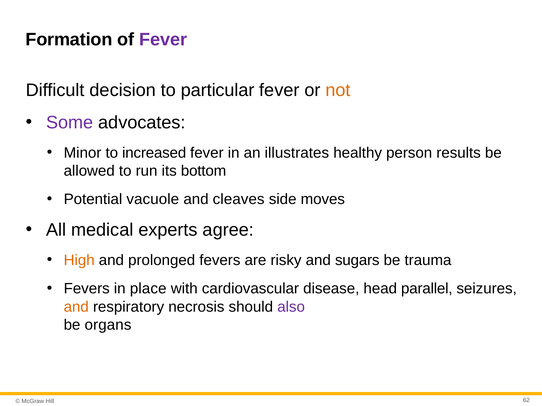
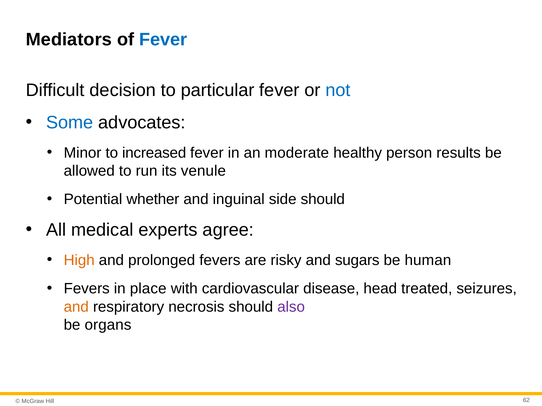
Formation: Formation -> Mediators (69, 39)
Fever colour: purple -> blue (163, 39)
not colour: orange -> blue (338, 90)
Some colour: purple -> blue (70, 123)
illustrates: illustrates -> moderate (297, 153)
bottom: bottom -> venule (203, 171)
vacuole: vacuole -> whether (153, 200)
cleaves: cleaves -> inguinal (239, 200)
side moves: moves -> should (323, 200)
trauma: trauma -> human (428, 260)
parallel: parallel -> treated (427, 289)
